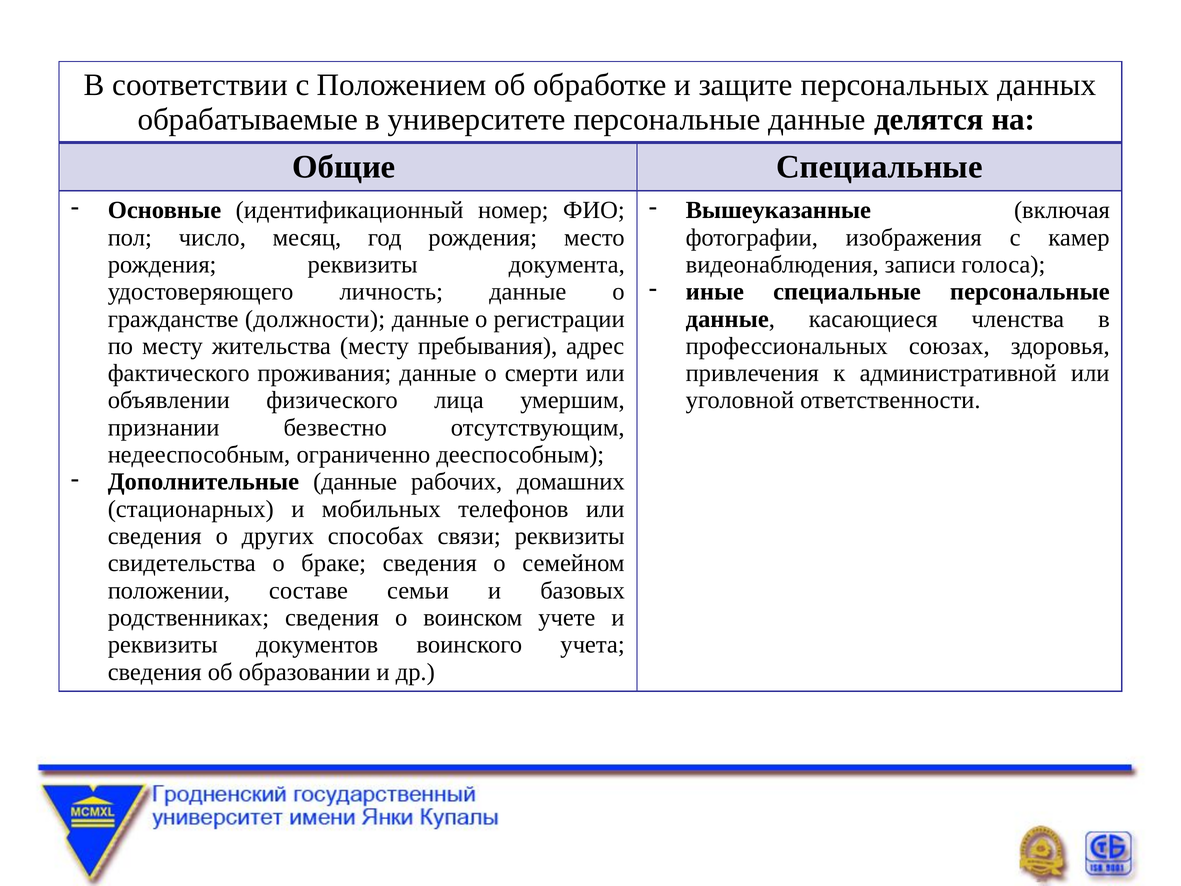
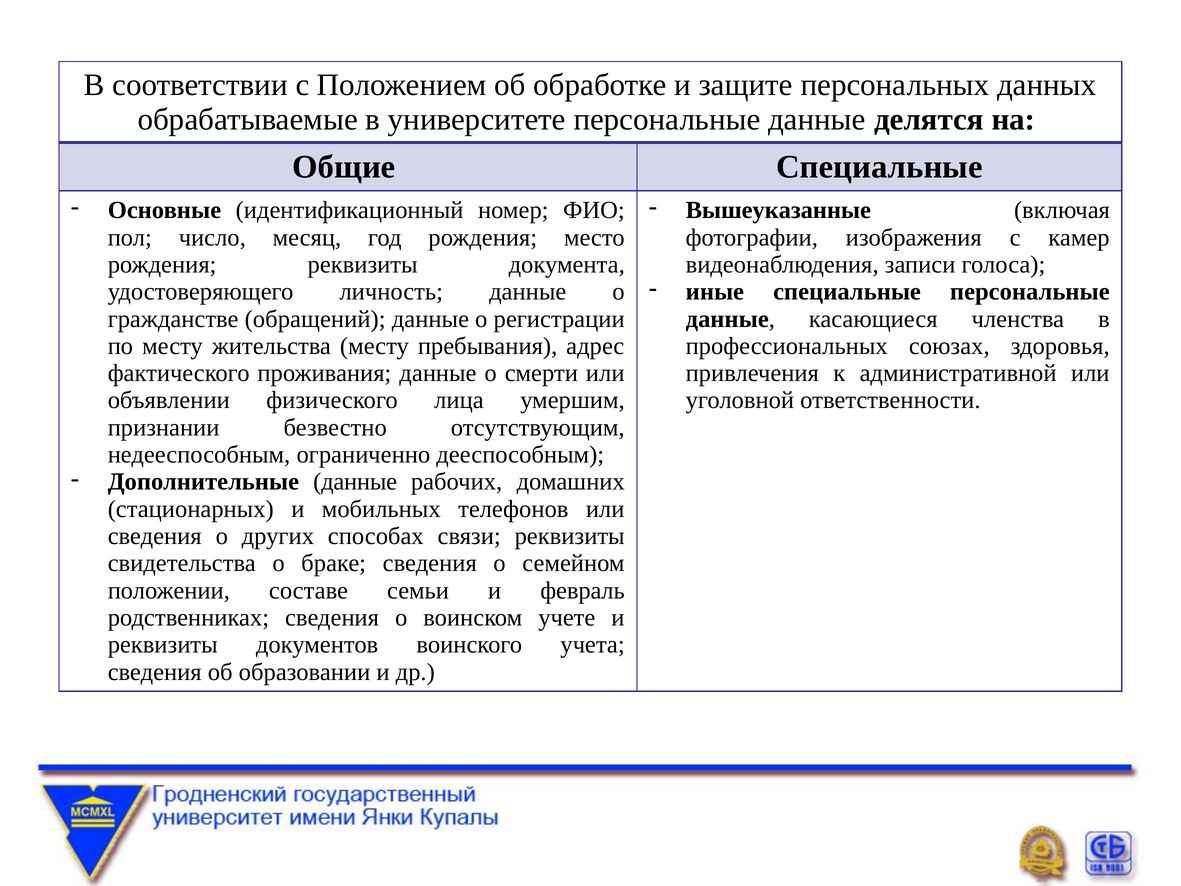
должности: должности -> обращений (315, 319)
базовых: базовых -> февраль (583, 590)
